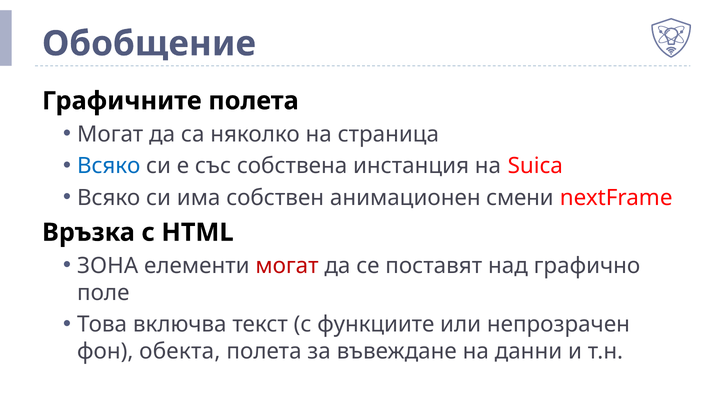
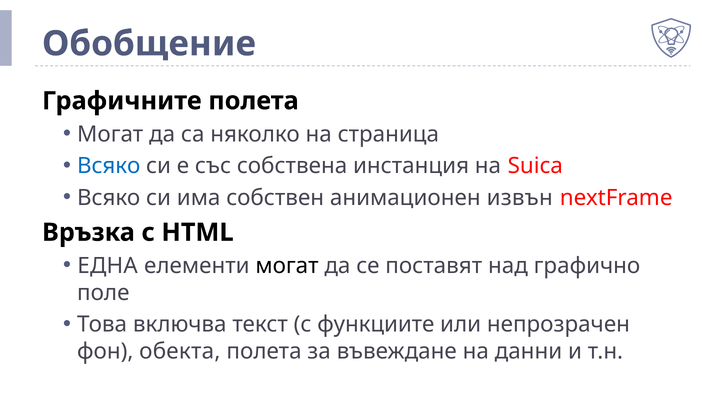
смени: смени -> извън (520, 198)
ЗОНА: ЗОНА -> ЕДНА (108, 266)
могат colour: red -> black (287, 266)
